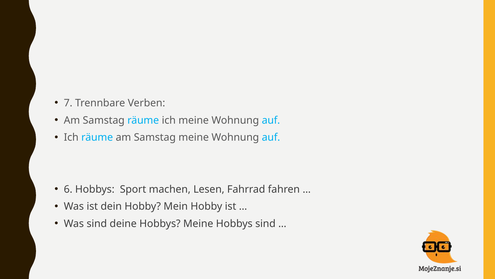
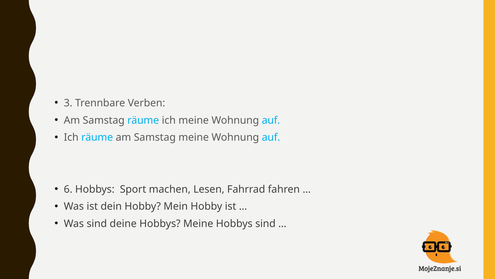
7: 7 -> 3 (68, 103)
